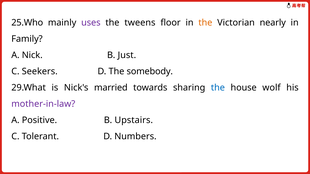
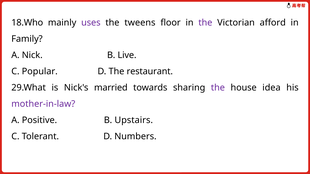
25.Who: 25.Who -> 18.Who (27, 23)
the colour: orange -> purple (205, 23)
nearly: nearly -> afford (273, 23)
Just: Just -> Live (127, 55)
Seekers: Seekers -> Popular (40, 72)
somebody: somebody -> restaurant (150, 72)
the colour: blue -> purple (218, 88)
wolf: wolf -> idea (271, 88)
